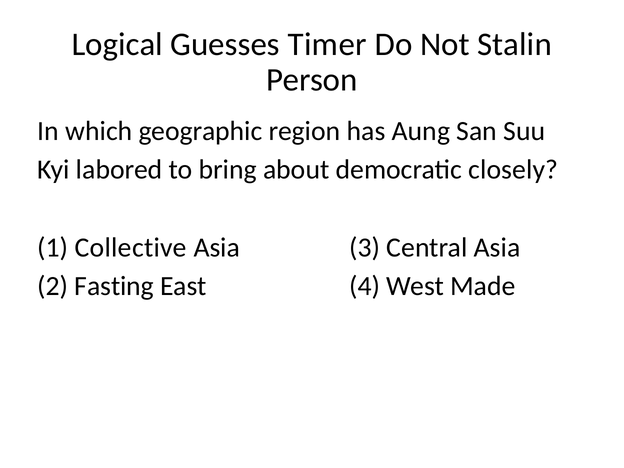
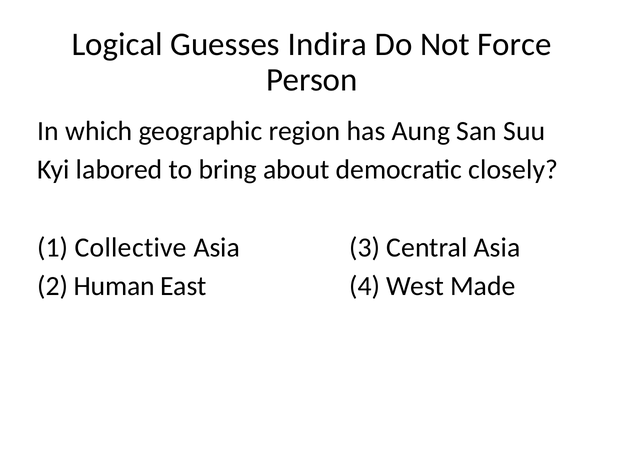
Timer: Timer -> Indira (327, 44)
Stalin: Stalin -> Force (514, 44)
Fasting: Fasting -> Human (114, 286)
